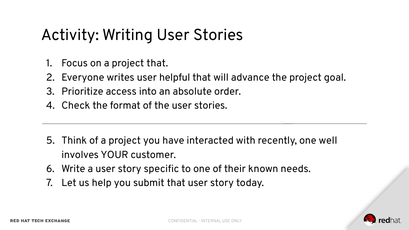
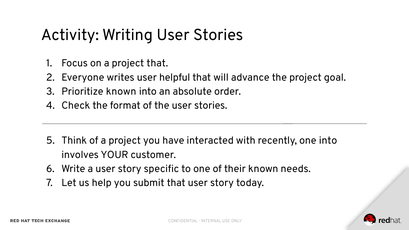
Prioritize access: access -> known (121, 91)
one well: well -> into (328, 141)
